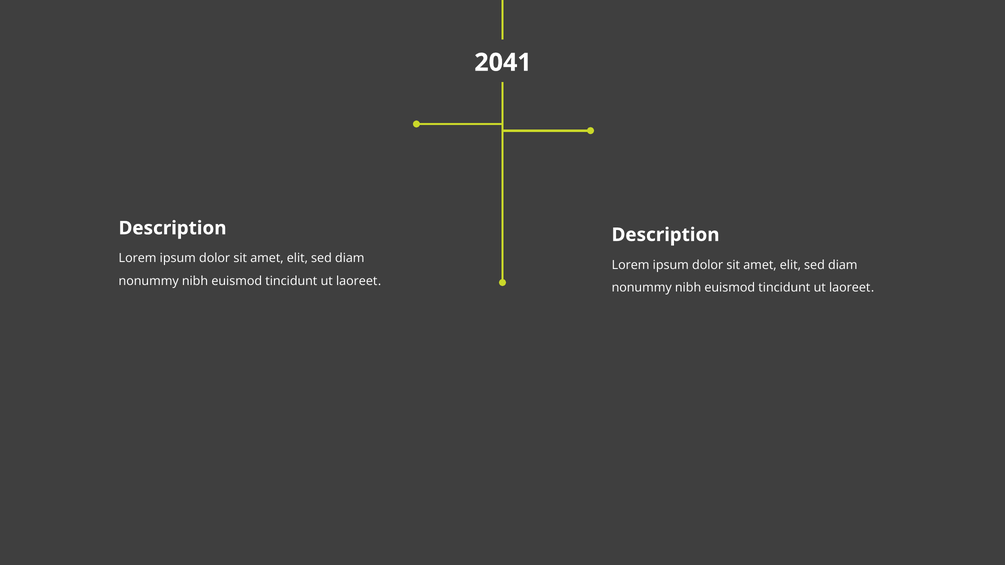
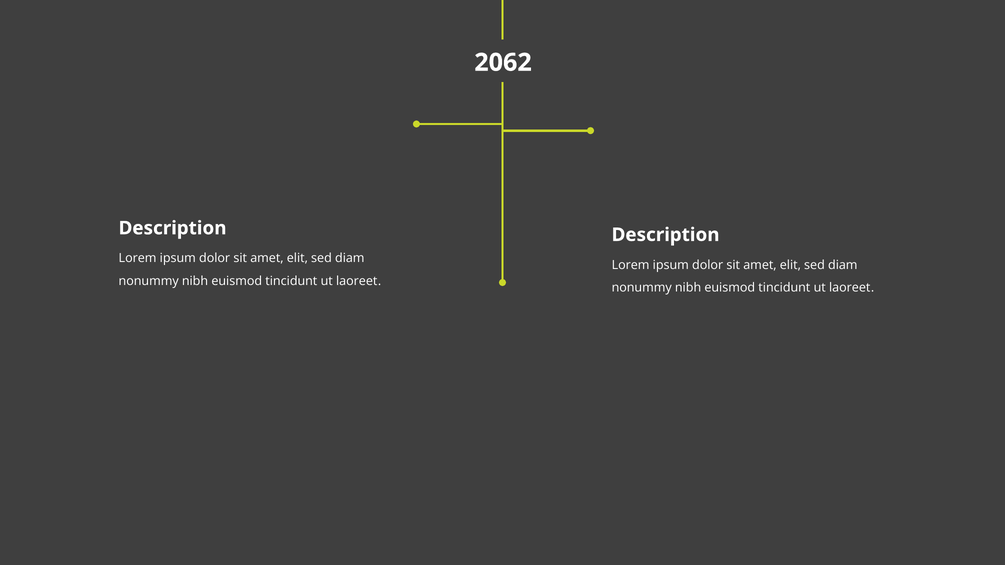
2041: 2041 -> 2062 (503, 63)
